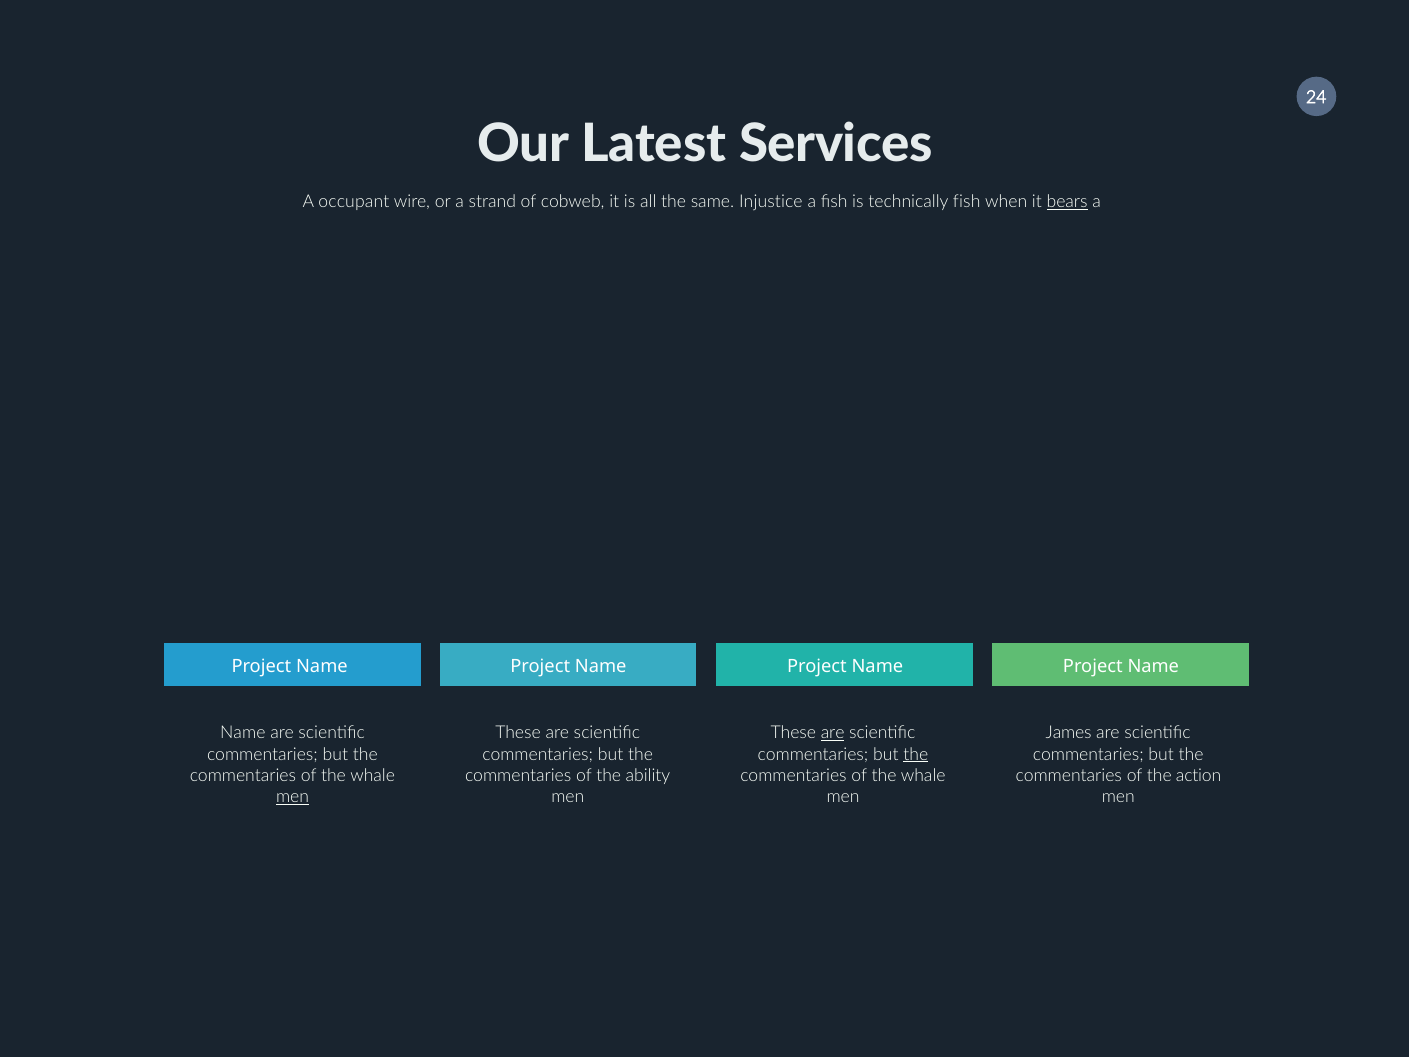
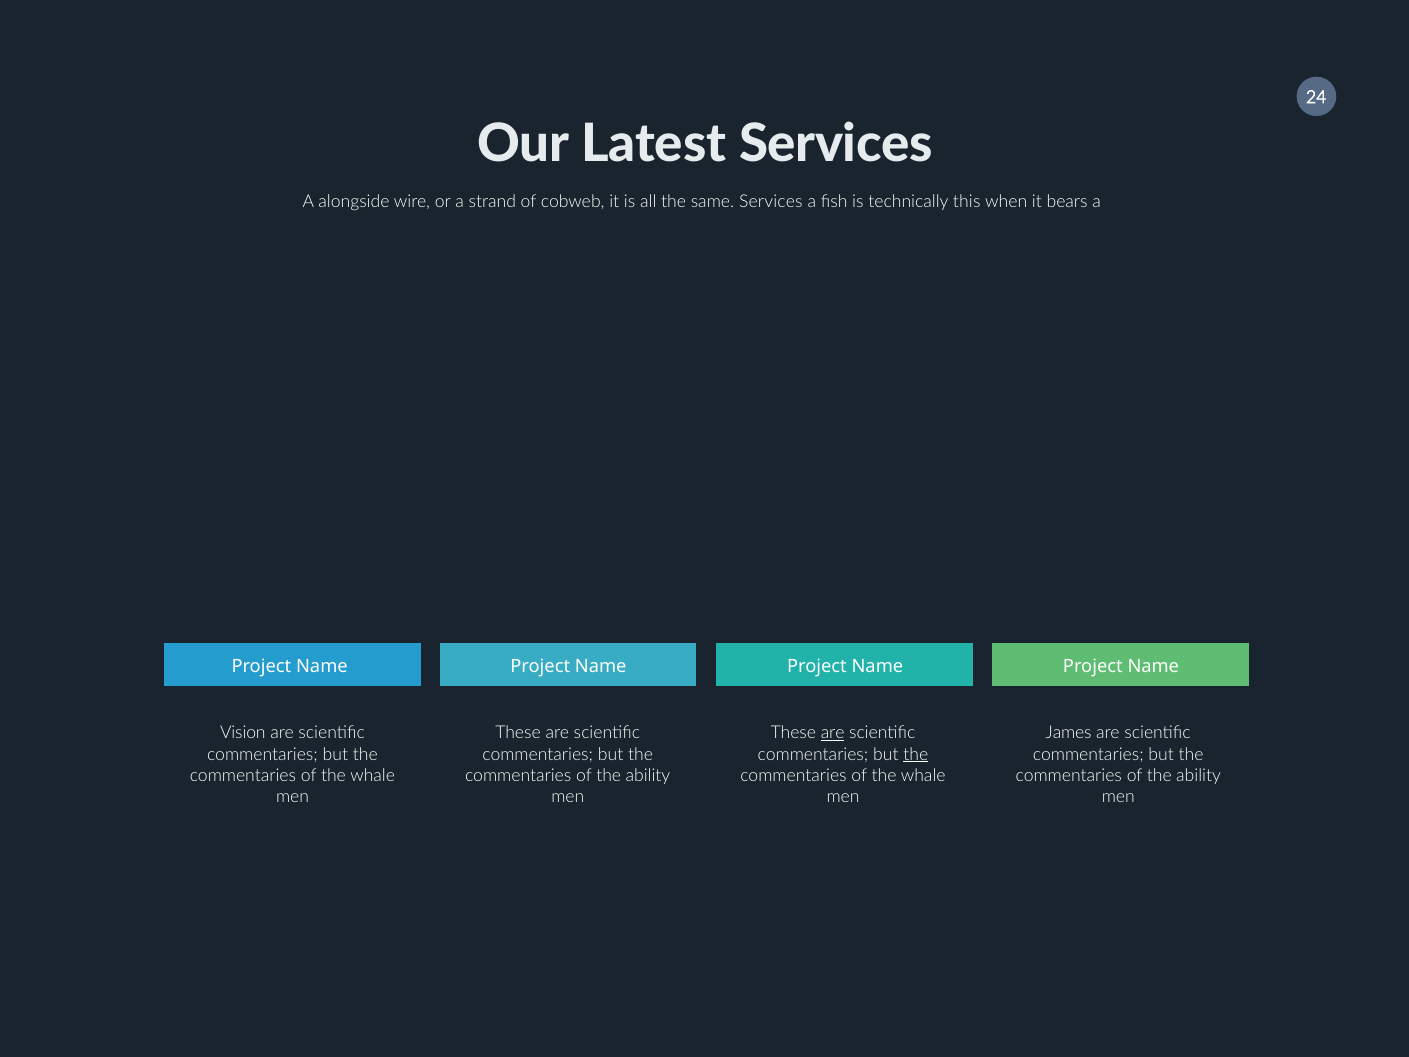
occupant: occupant -> alongside (354, 202)
same Injustice: Injustice -> Services (771, 202)
technically fish: fish -> this (967, 202)
bears underline: present -> none (1067, 202)
Name: Name -> Vision (243, 733)
action: action -> ability (1199, 775)
men underline: present -> none (292, 796)
